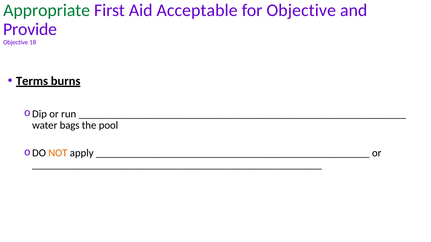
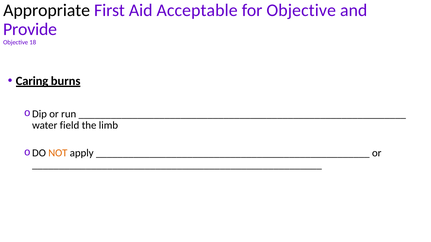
Appropriate colour: green -> black (47, 10)
Terms: Terms -> Caring (32, 81)
bags: bags -> field (70, 126)
pool: pool -> limb (108, 126)
